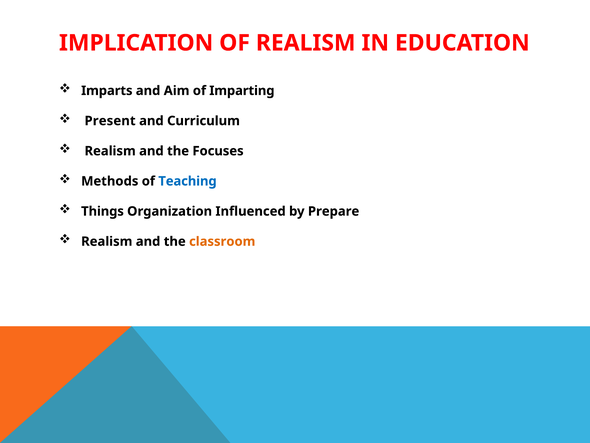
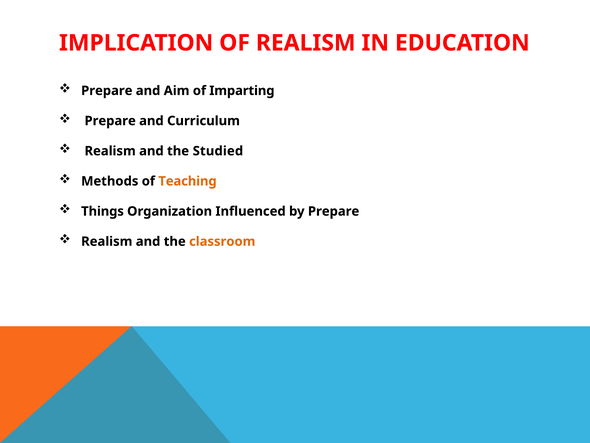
Imparts: Imparts -> Prepare (107, 91)
Present: Present -> Prepare (110, 121)
Focuses: Focuses -> Studied (218, 151)
Teaching colour: blue -> orange (187, 181)
